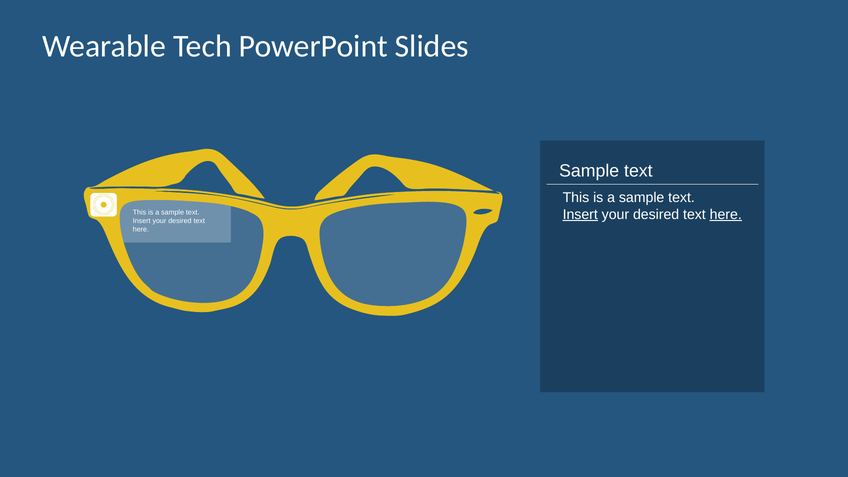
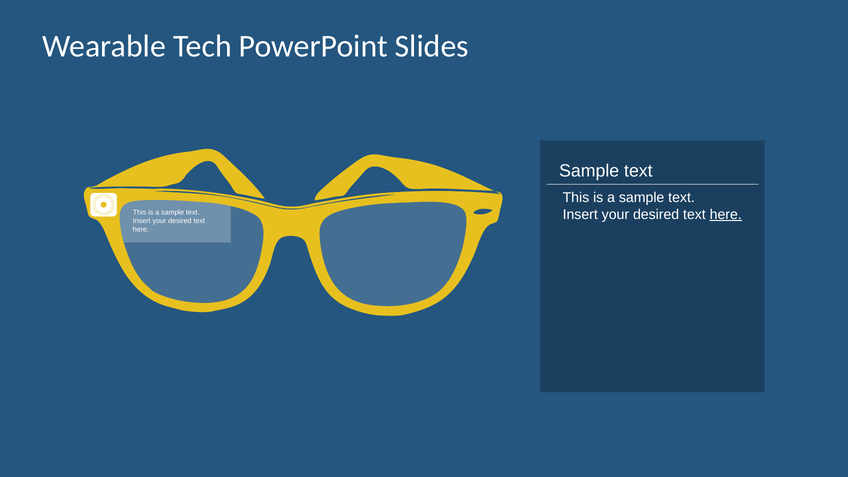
Insert underline: present -> none (580, 215)
